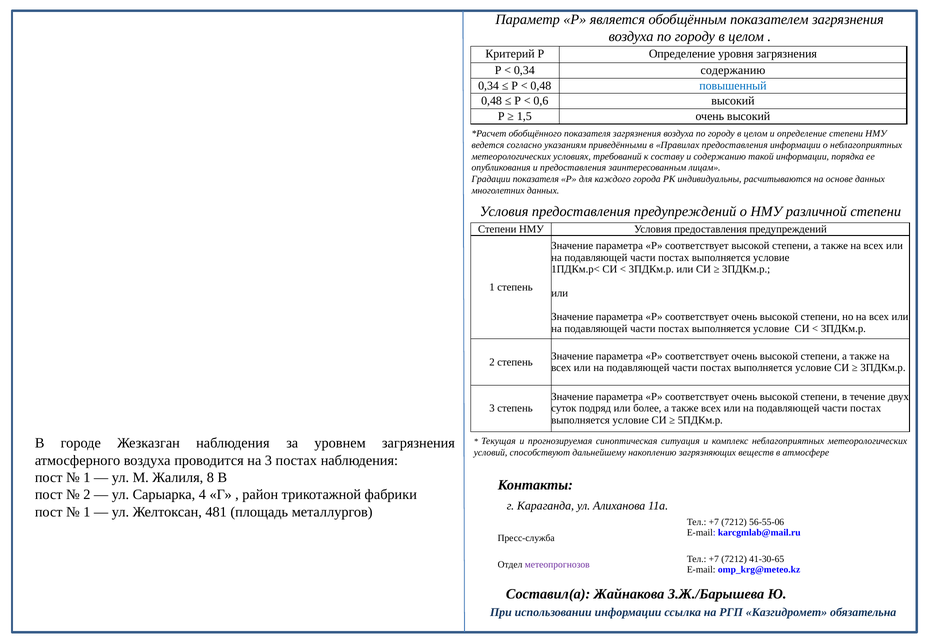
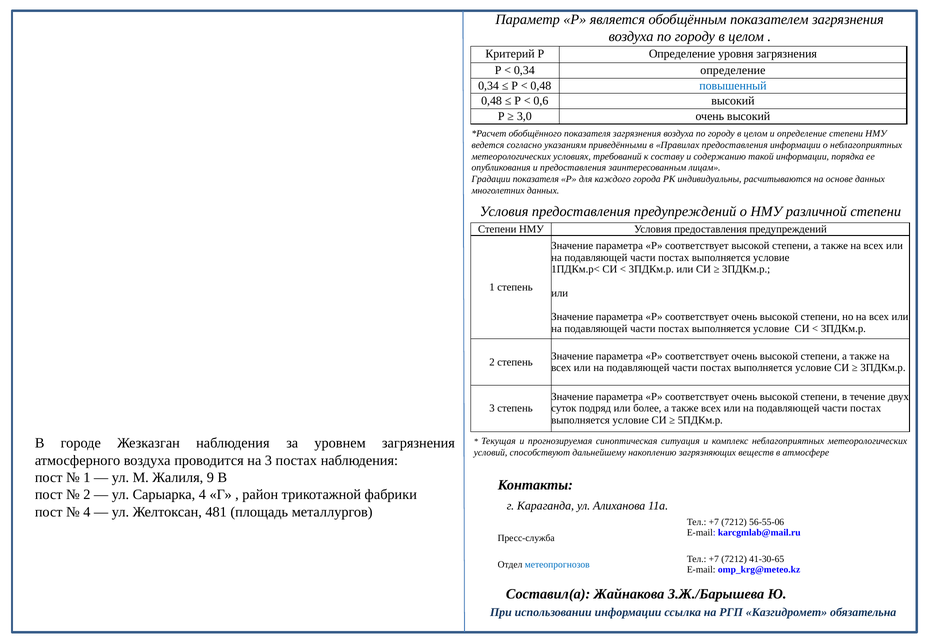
0,34 содержанию: содержанию -> определение (733, 70)
1,5: 1,5 -> 3,0 (524, 116)
8: 8 -> 9 (210, 478)
1: 1 -> 4 (87, 512)
метеопрогнозов colour: purple -> blue (557, 565)
